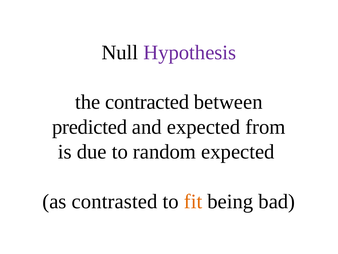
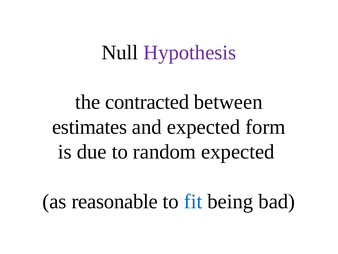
predicted: predicted -> estimates (90, 127)
from: from -> form (265, 127)
contrasted: contrasted -> reasonable (115, 201)
fit colour: orange -> blue (193, 201)
